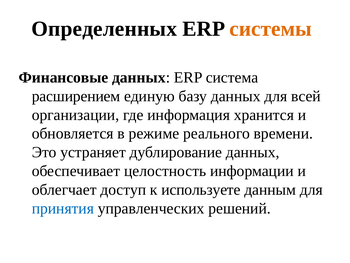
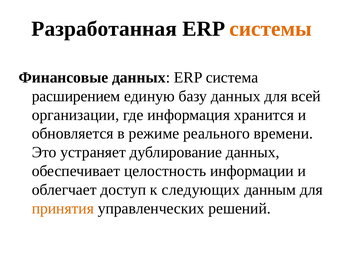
Определенных: Определенных -> Разработанная (104, 29)
используете: используете -> следующих (201, 189)
принятия colour: blue -> orange (63, 208)
